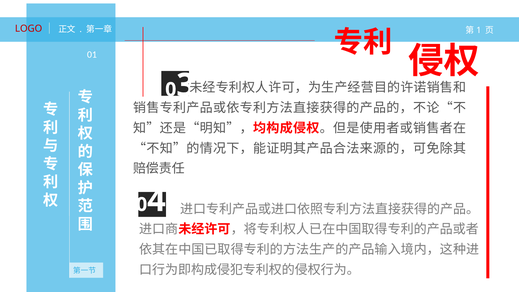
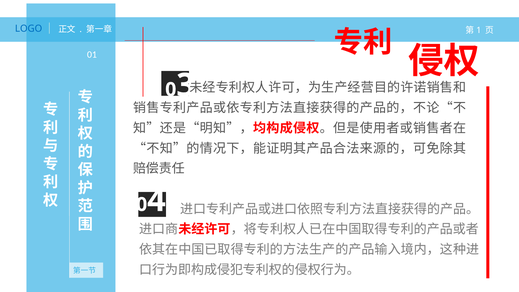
LOGO colour: red -> blue (29, 29)
